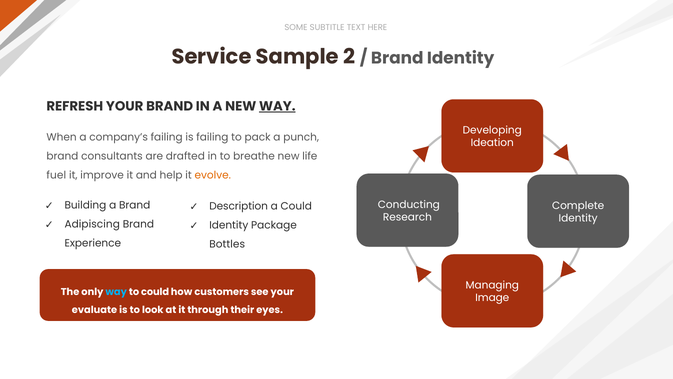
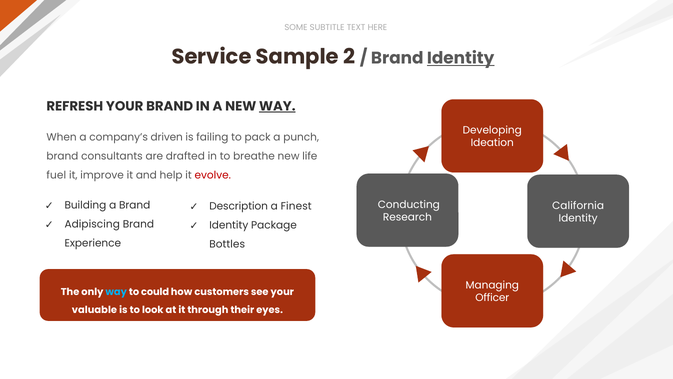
Identity underline: none -> present (461, 58)
company’s failing: failing -> driven (167, 137)
evolve colour: orange -> red (213, 175)
a Could: Could -> Finest (296, 206)
Complete: Complete -> California (578, 205)
Image: Image -> Officer (492, 298)
evaluate: evaluate -> valuable (94, 309)
